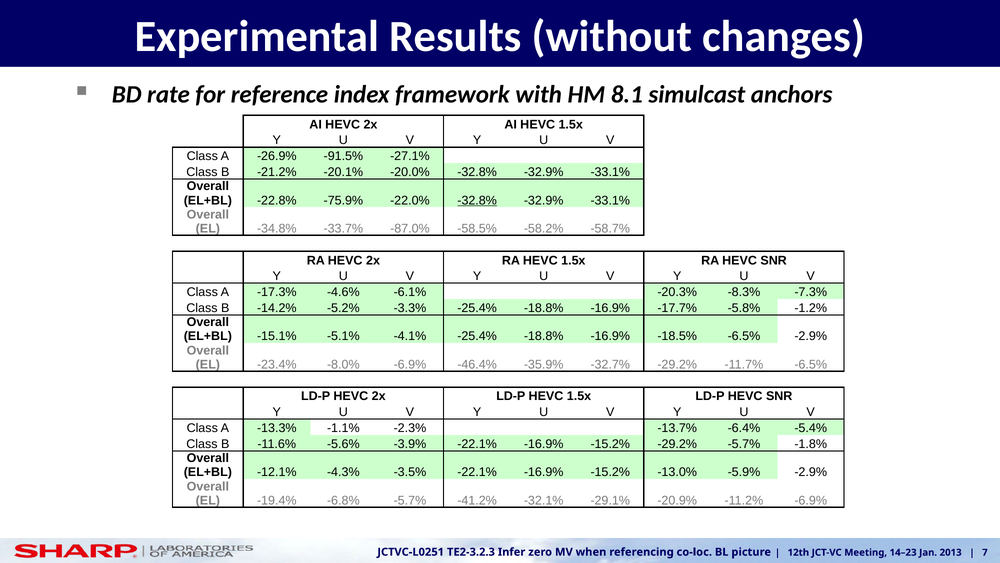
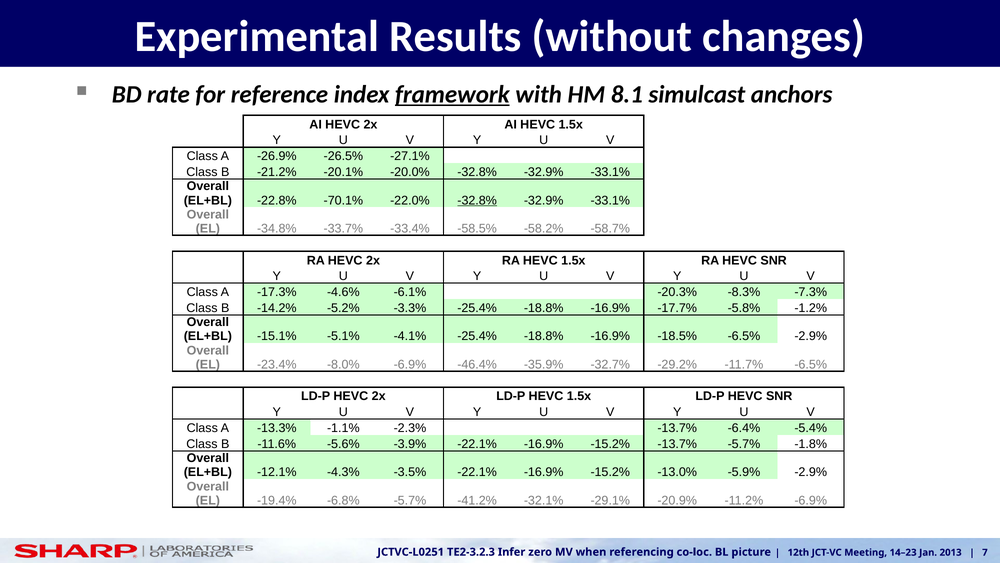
framework underline: none -> present (452, 94)
-91.5%: -91.5% -> -26.5% (343, 156)
-75.9%: -75.9% -> -70.1% (343, 200)
-87.0%: -87.0% -> -33.4% (410, 228)
-15.2% -29.2%: -29.2% -> -13.7% (677, 444)
